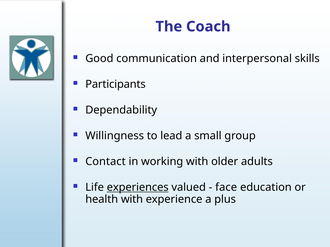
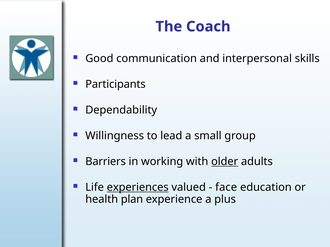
Contact: Contact -> Barriers (106, 162)
older underline: none -> present (225, 162)
health with: with -> plan (132, 200)
